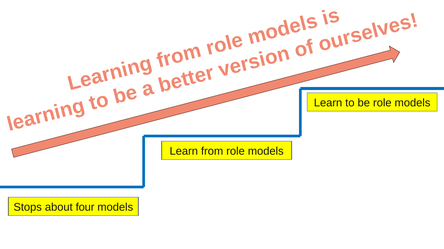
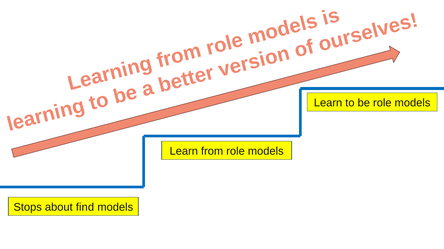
four: four -> find (85, 208)
